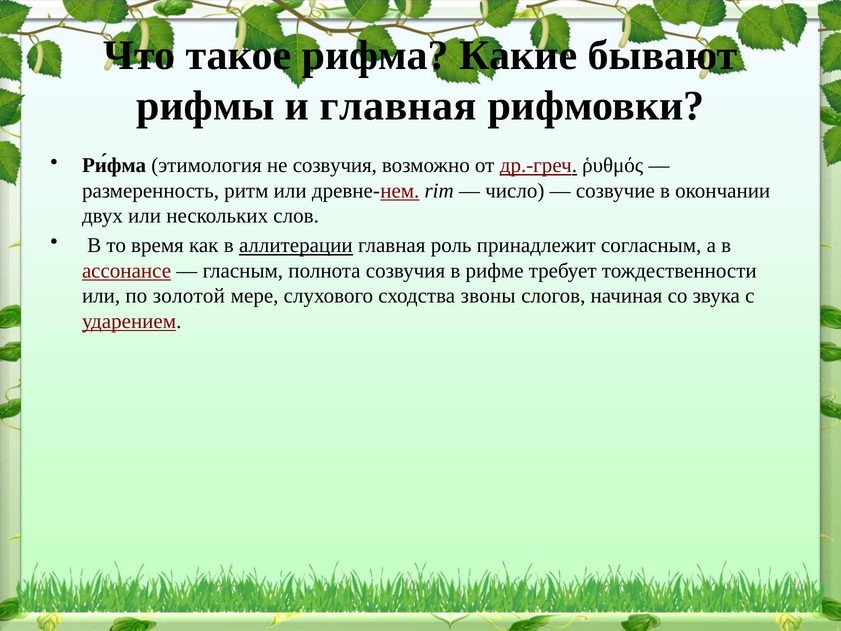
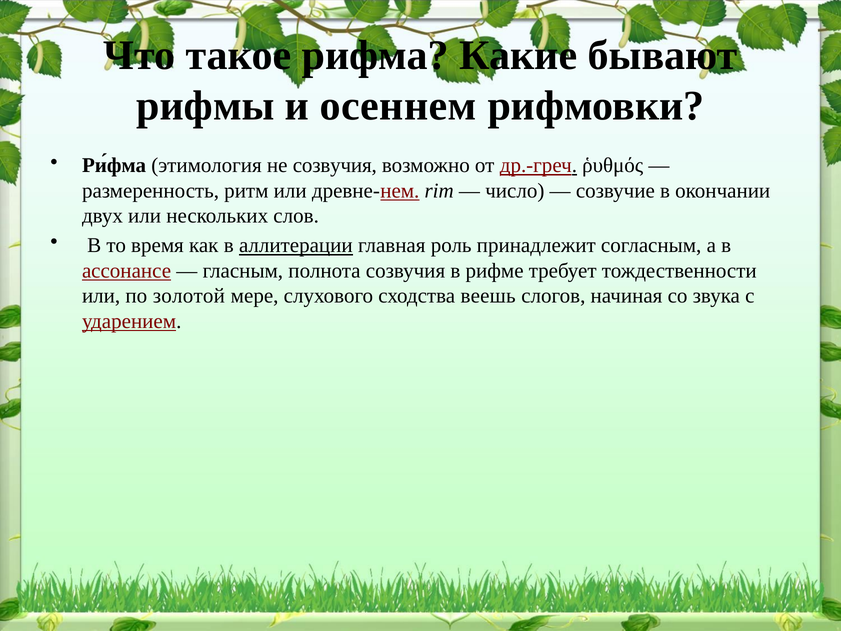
и главная: главная -> осеннем (398, 106)
звоны: звоны -> веешь (488, 296)
